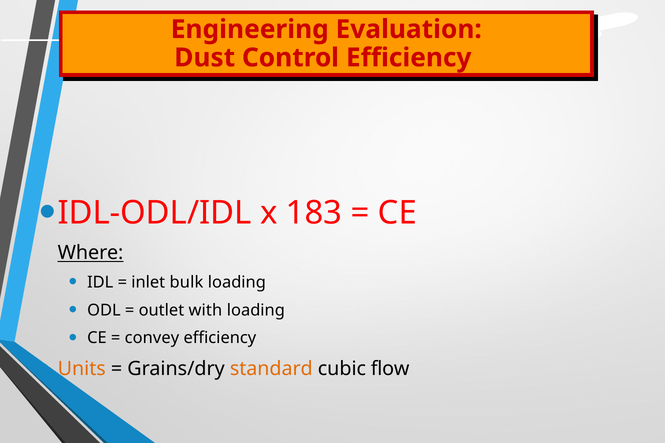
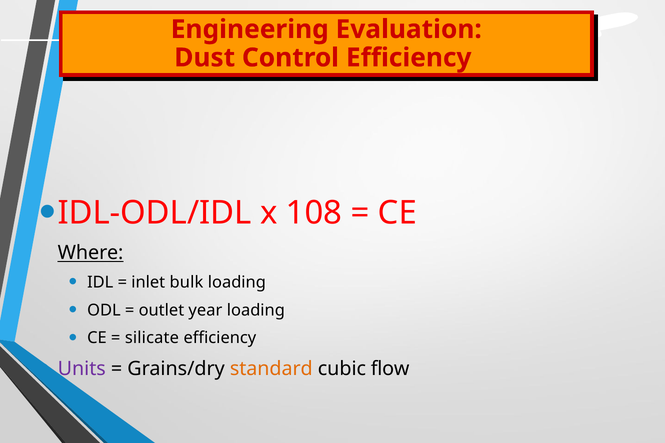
183: 183 -> 108 (314, 213)
with: with -> year (205, 310)
convey: convey -> silicate (152, 338)
Units colour: orange -> purple (82, 369)
